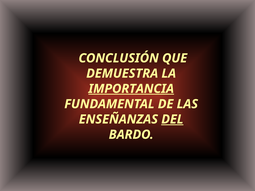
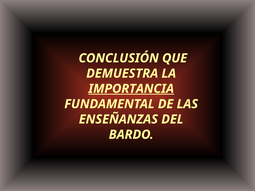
DEL underline: present -> none (172, 119)
